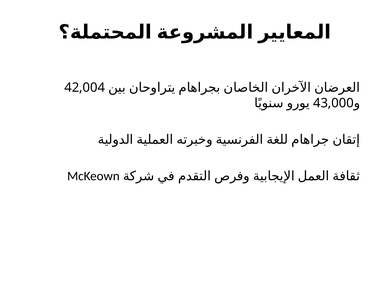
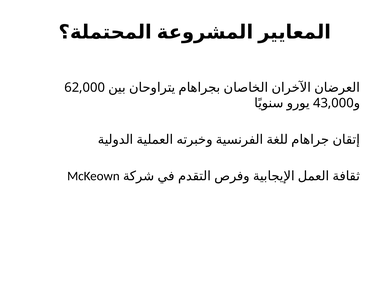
42,004: 42,004 -> 62,000 (85, 87)
